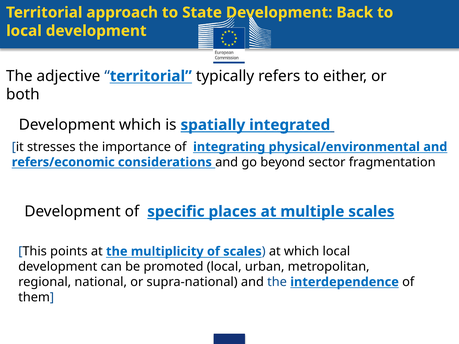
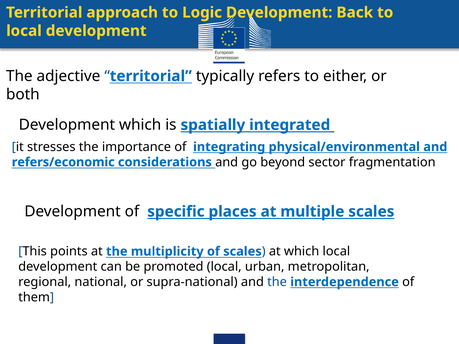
State: State -> Logic (202, 12)
